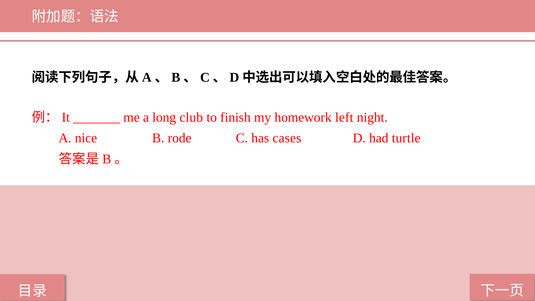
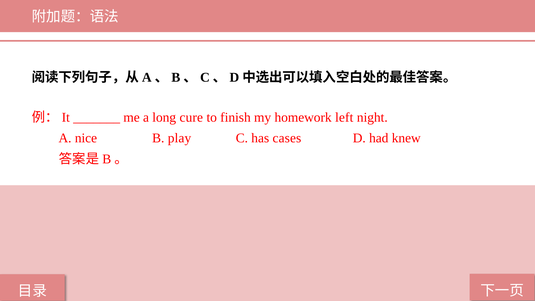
club: club -> cure (191, 117)
rode: rode -> play (180, 138)
turtle: turtle -> knew (406, 138)
